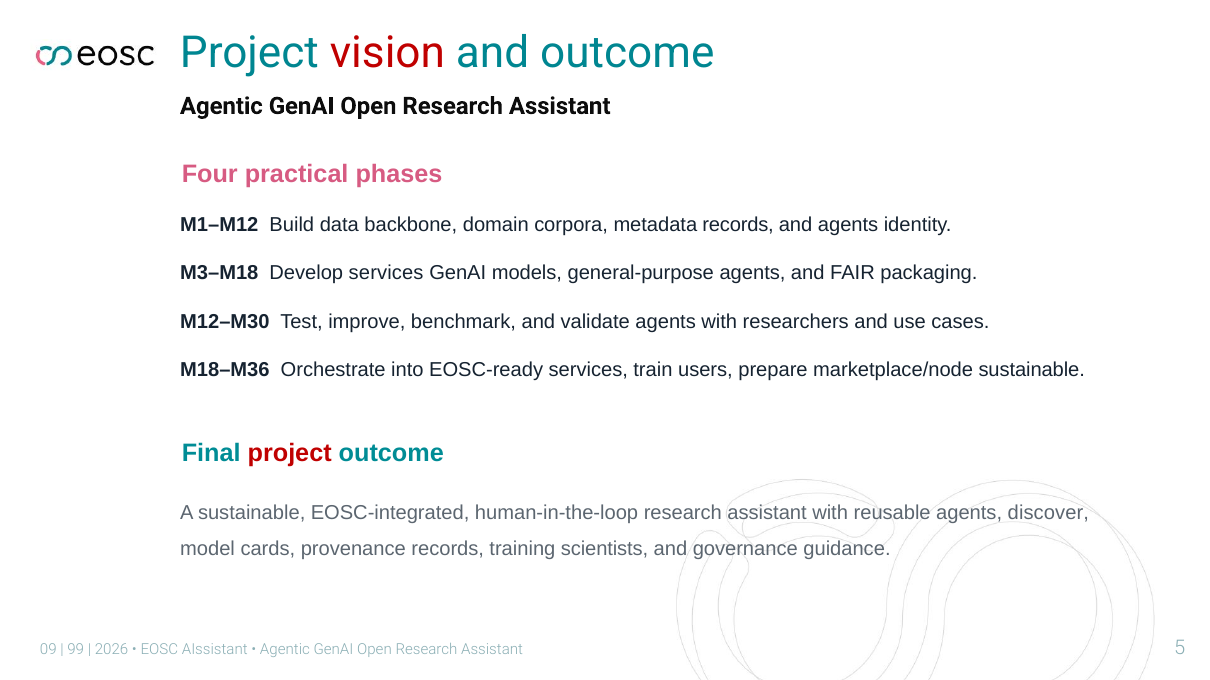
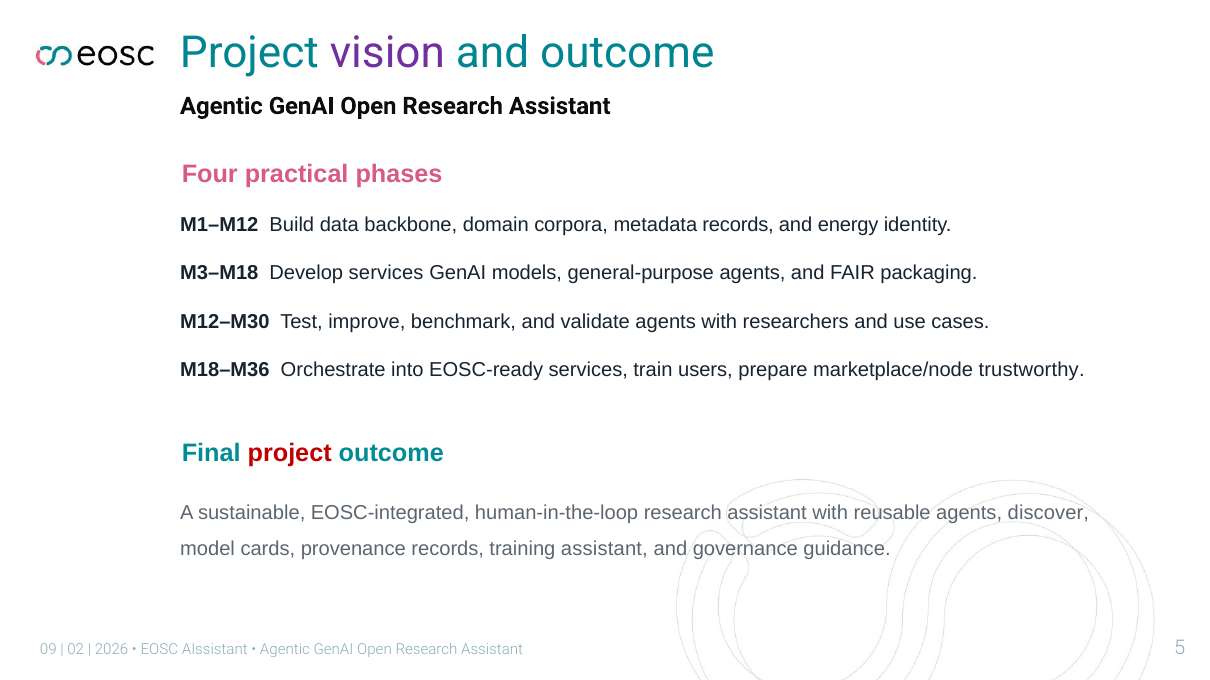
vision colour: red -> purple (387, 53)
and agents: agents -> energy (848, 225)
marketplace/node sustainable: sustainable -> trustworthy (1032, 370)
training scientists: scientists -> assistant (604, 549)
99: 99 -> 02 (76, 650)
